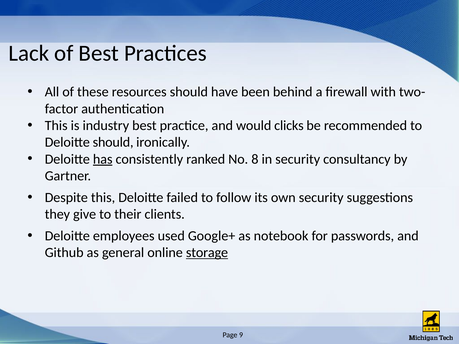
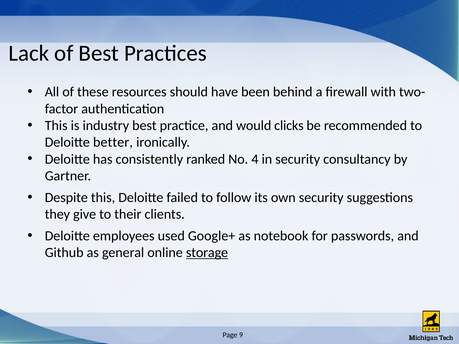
Deloitte should: should -> better (113, 142)
has underline: present -> none (103, 159)
8: 8 -> 4 (255, 159)
